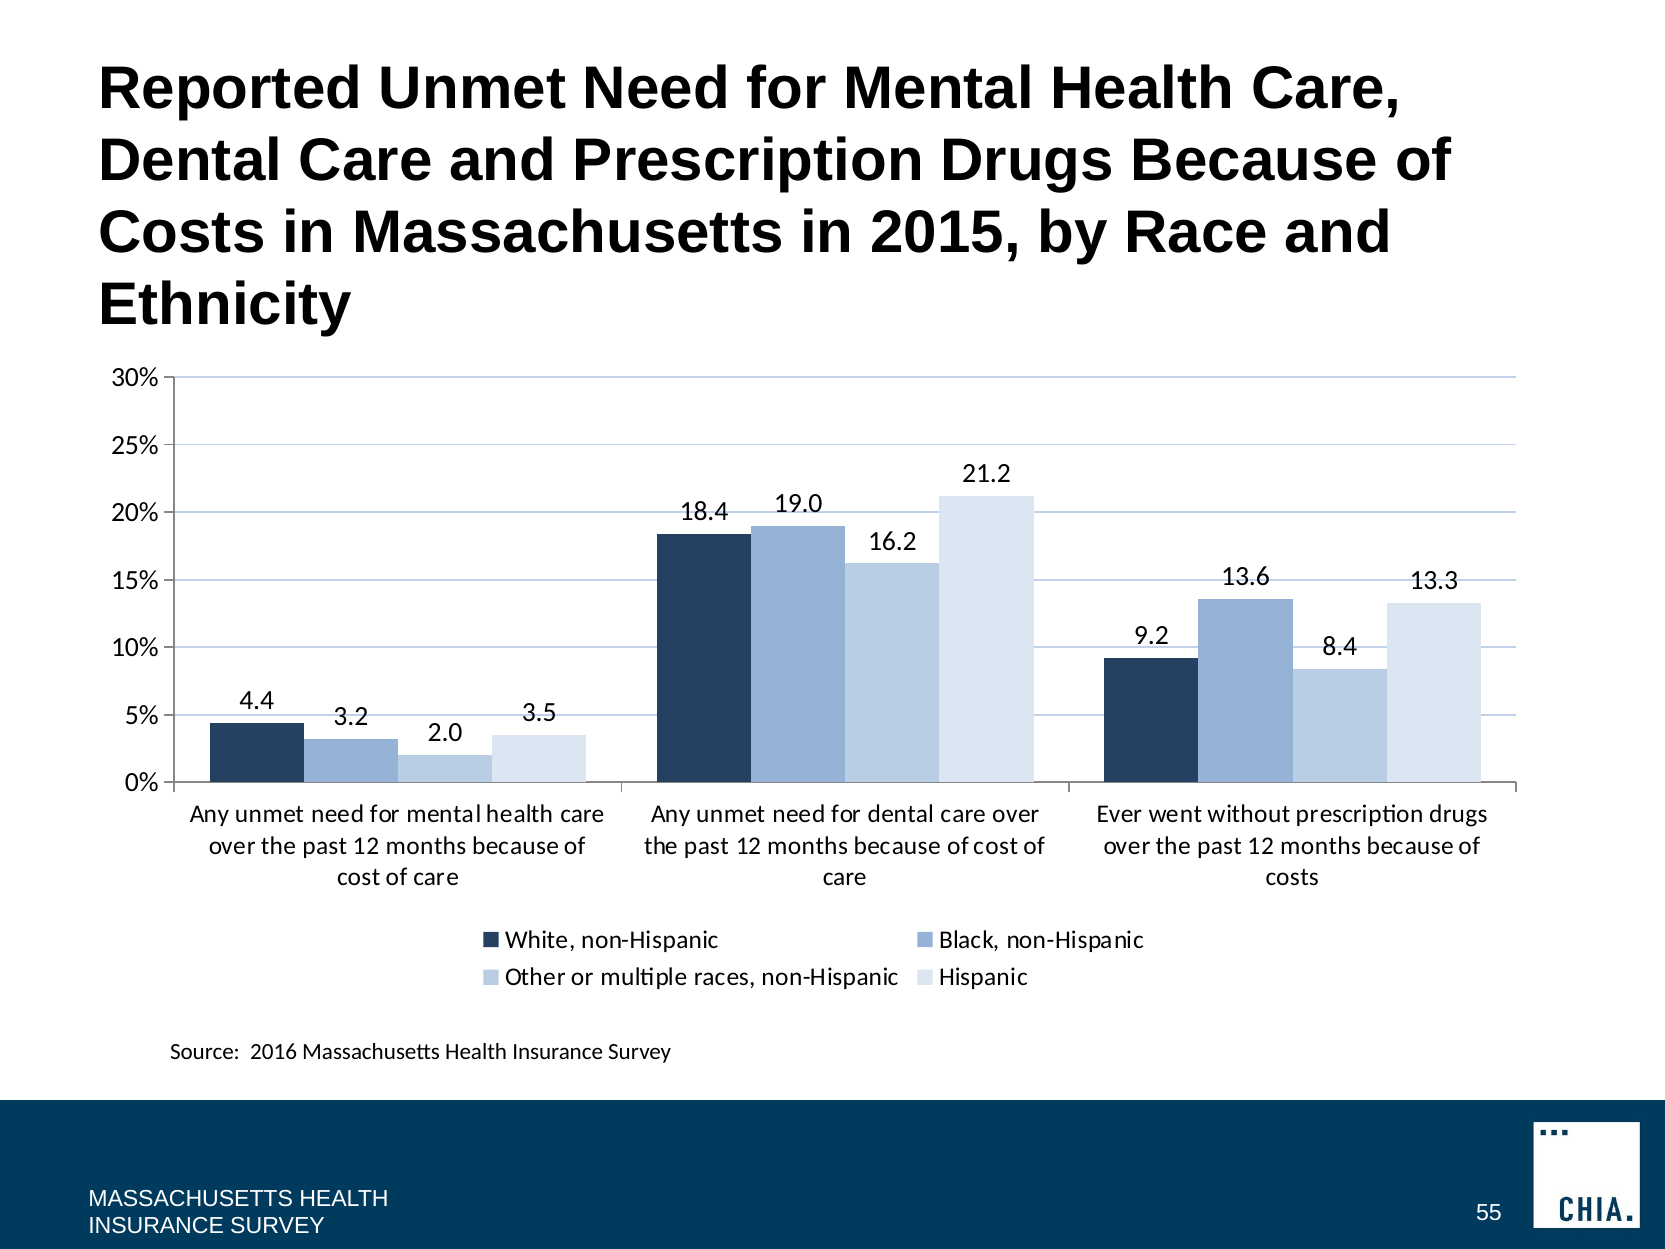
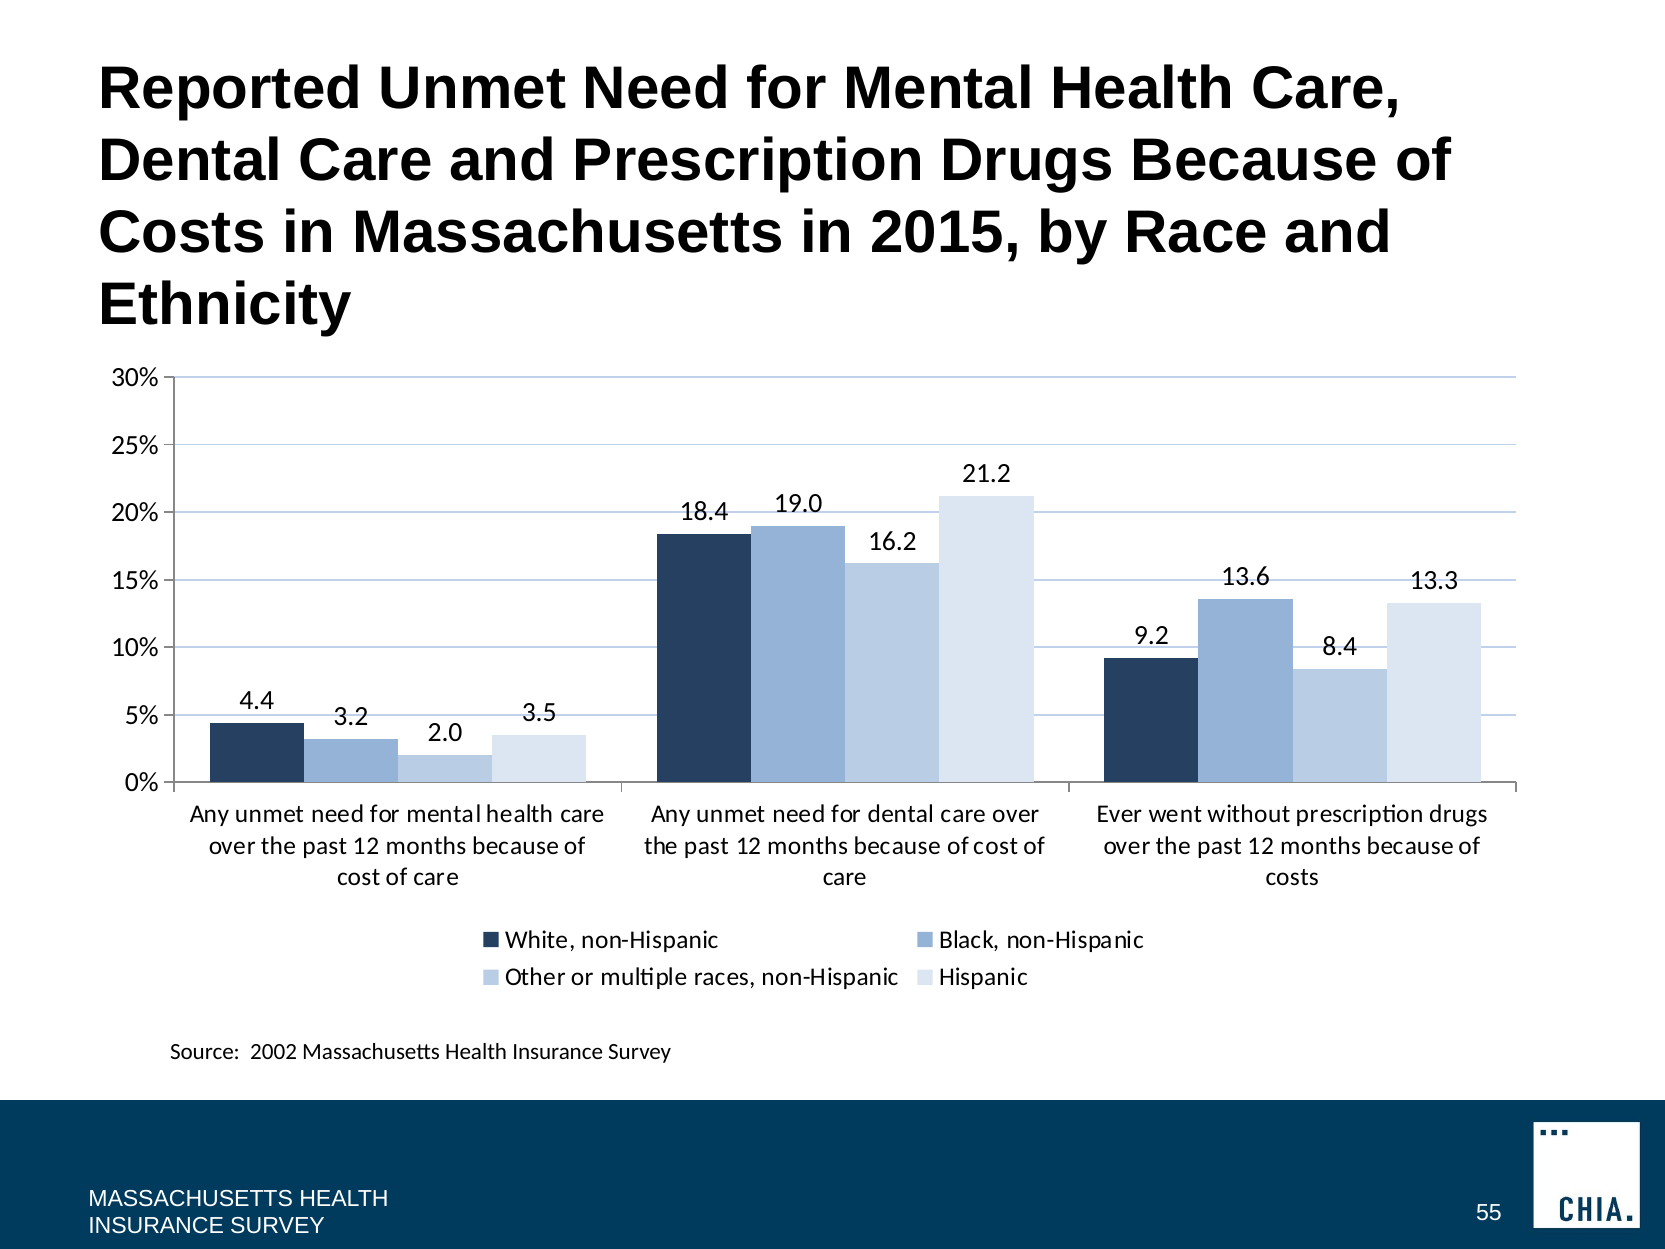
2016: 2016 -> 2002 (274, 1052)
